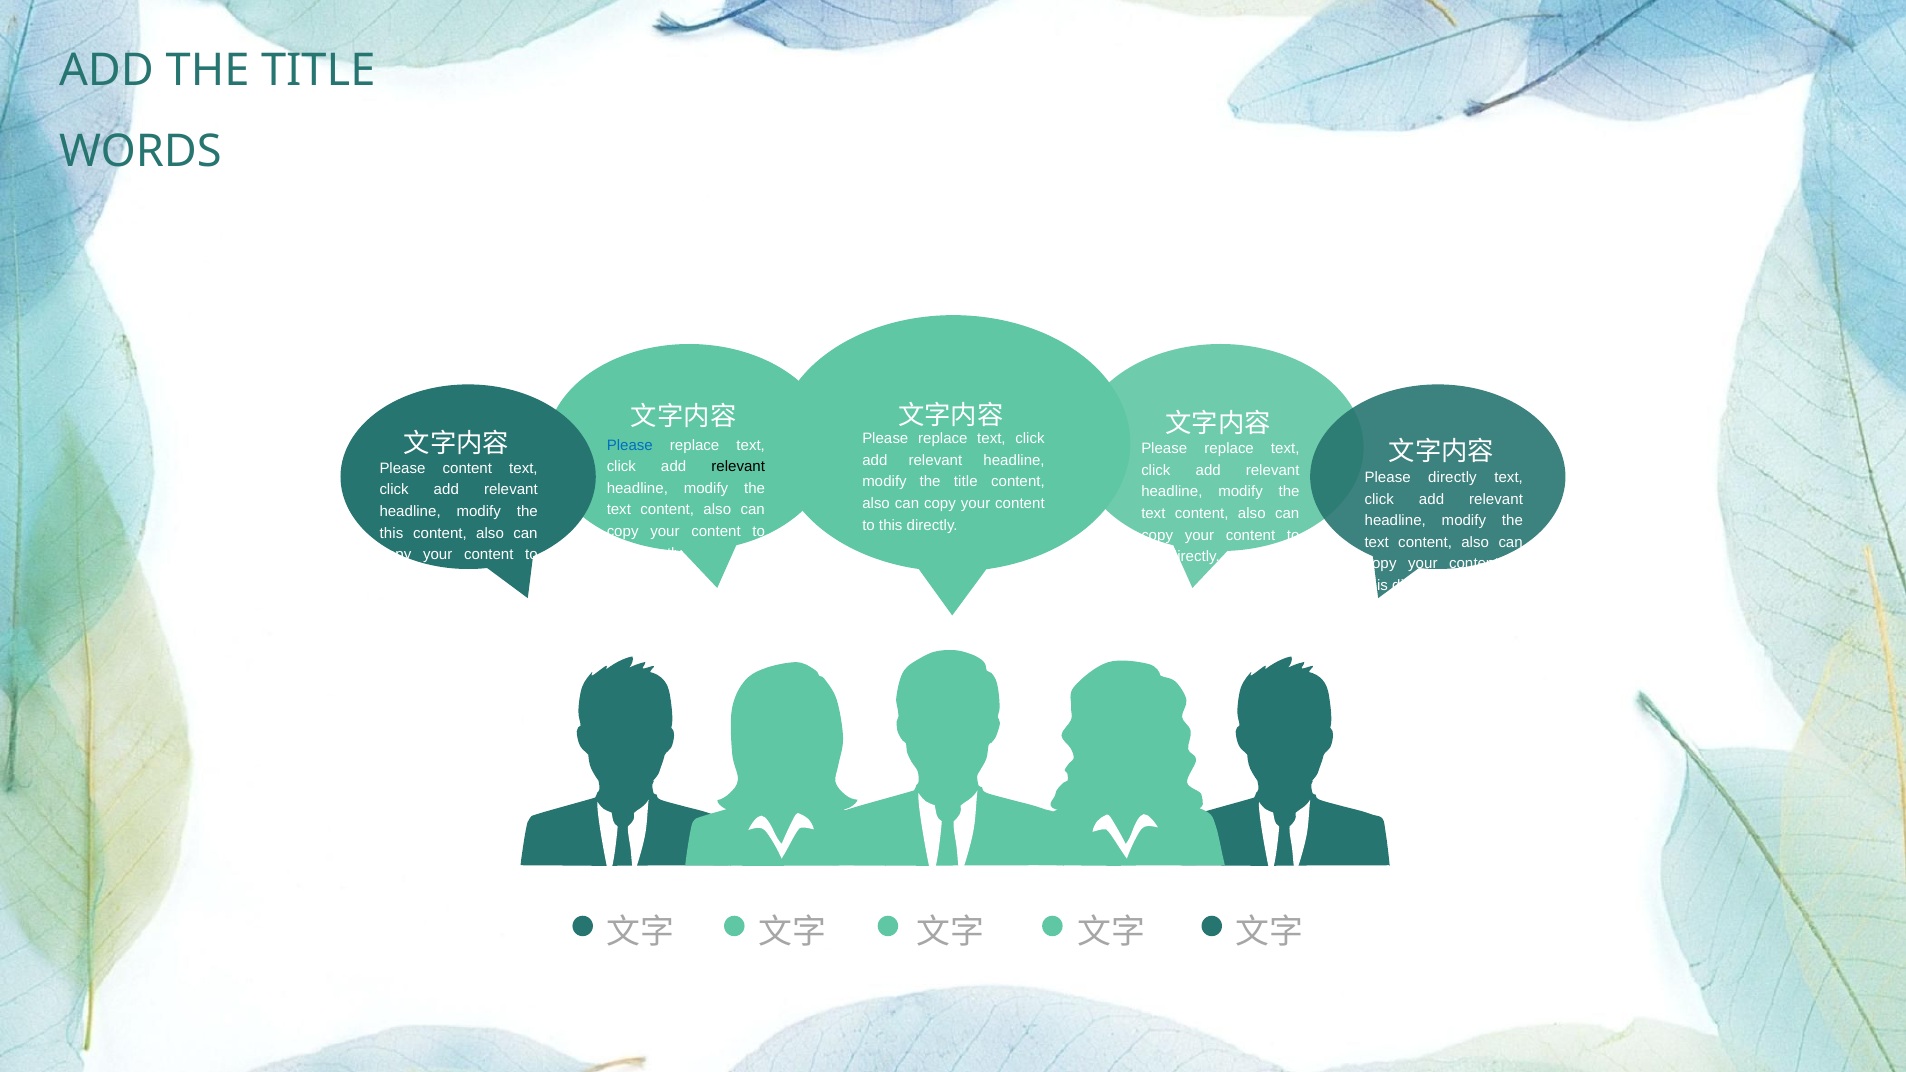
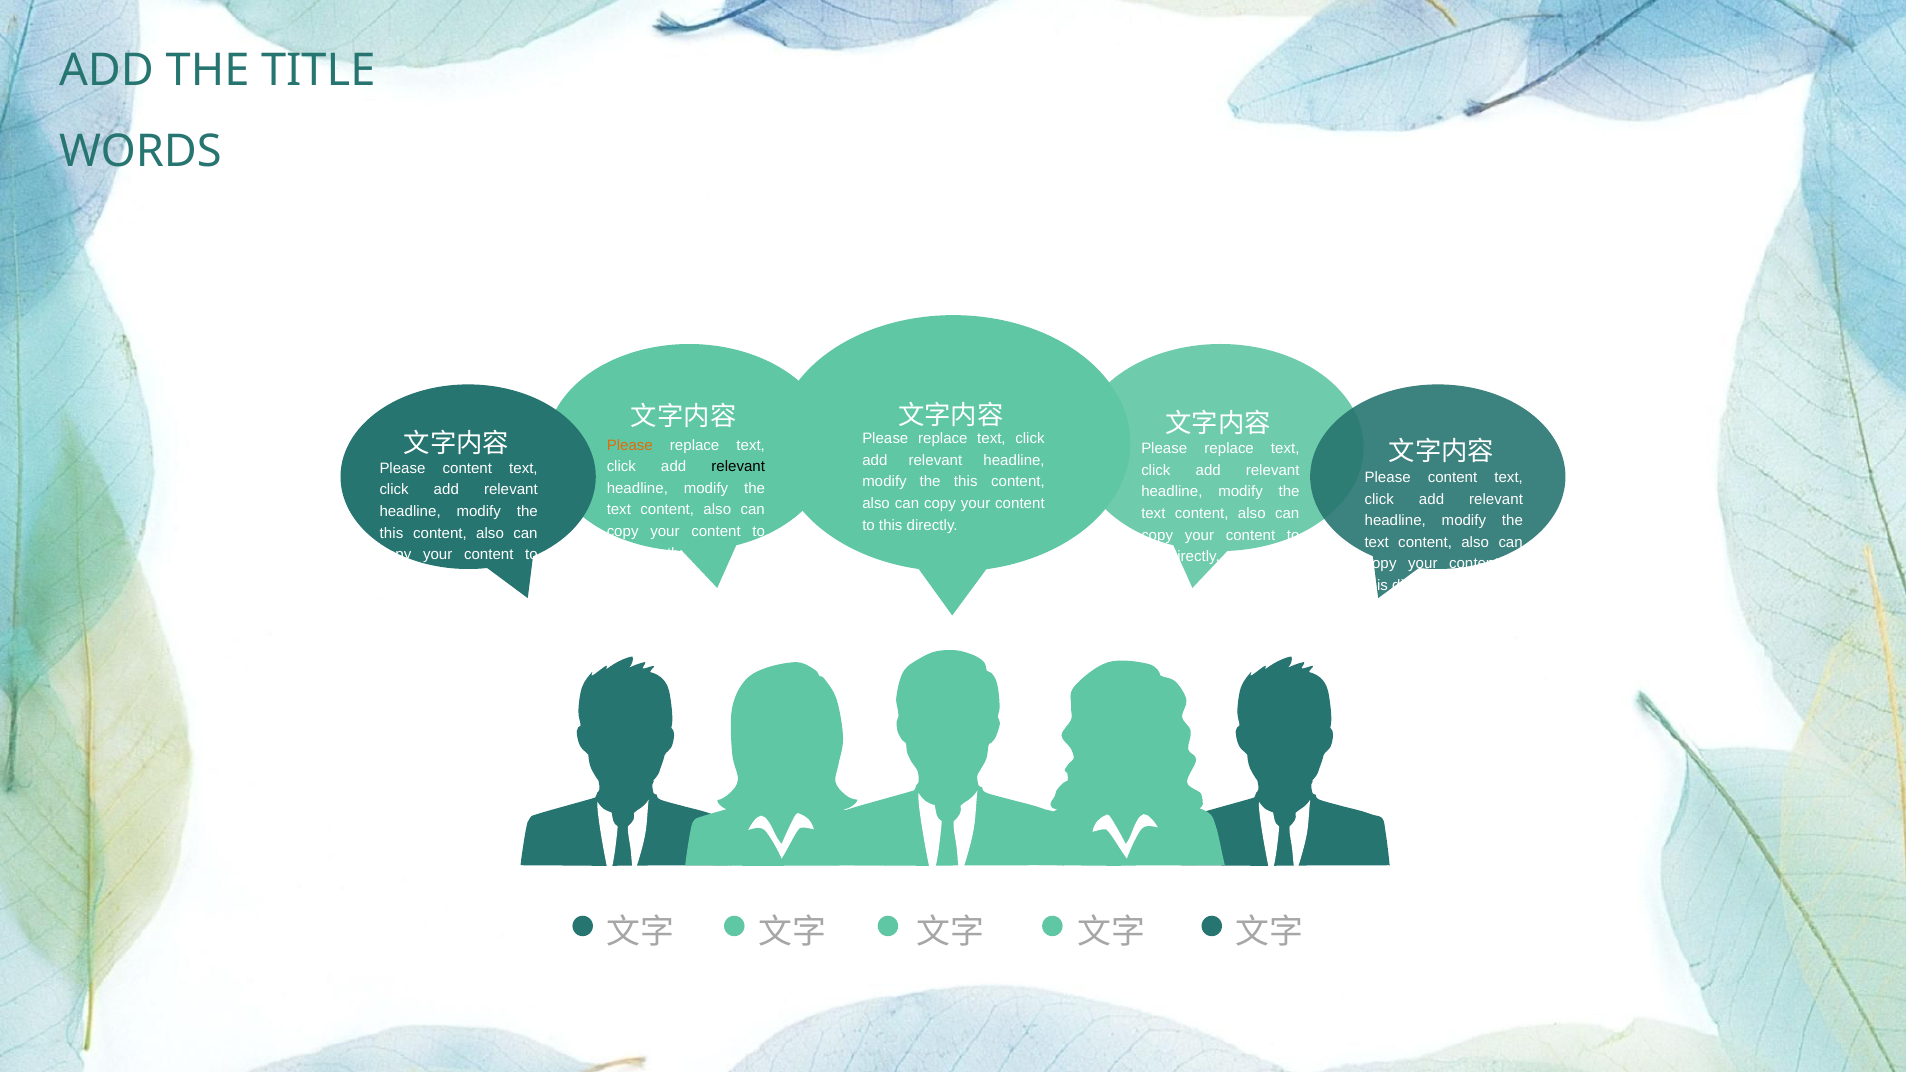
Please colour: blue -> orange (630, 445)
directly: directly -> content (1452, 478)
title: title -> this (966, 482)
